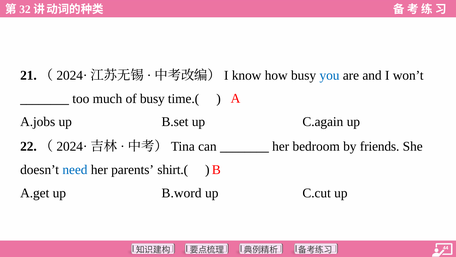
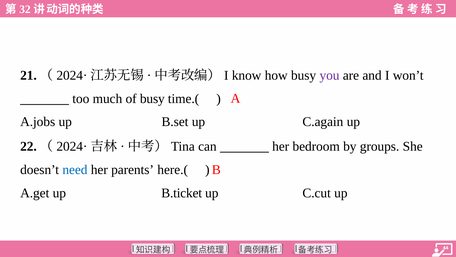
you colour: blue -> purple (330, 75)
friends: friends -> groups (380, 146)
shirt.(: shirt.( -> here.( (173, 169)
B.word: B.word -> B.ticket (182, 193)
